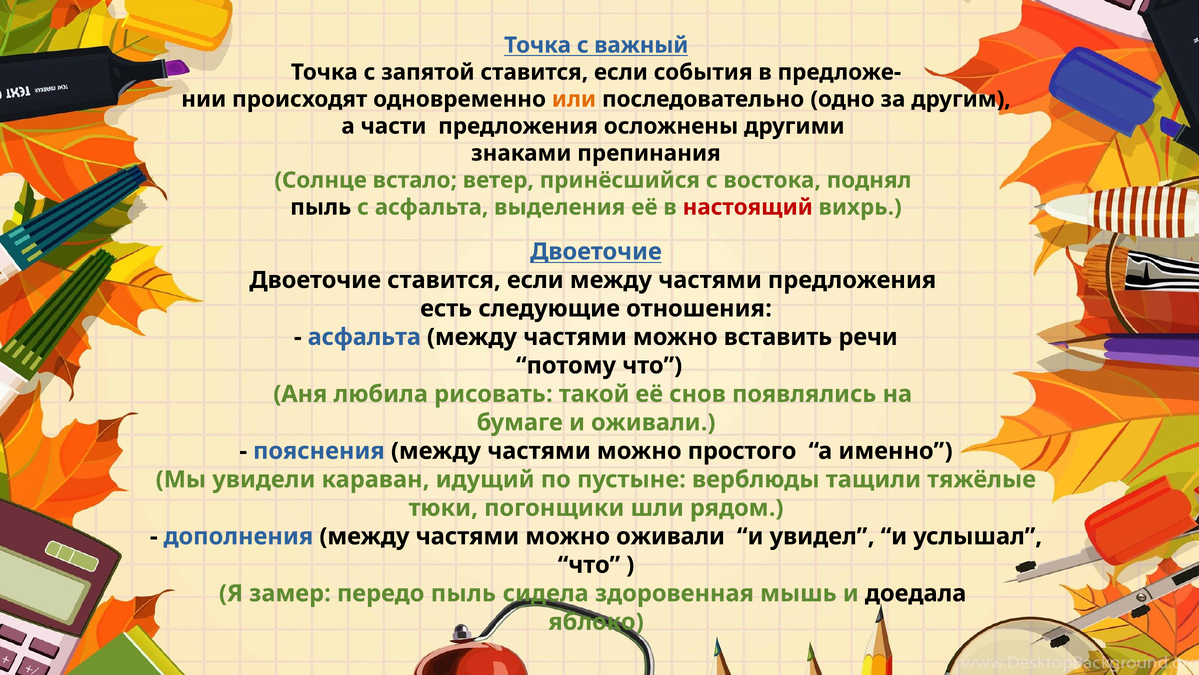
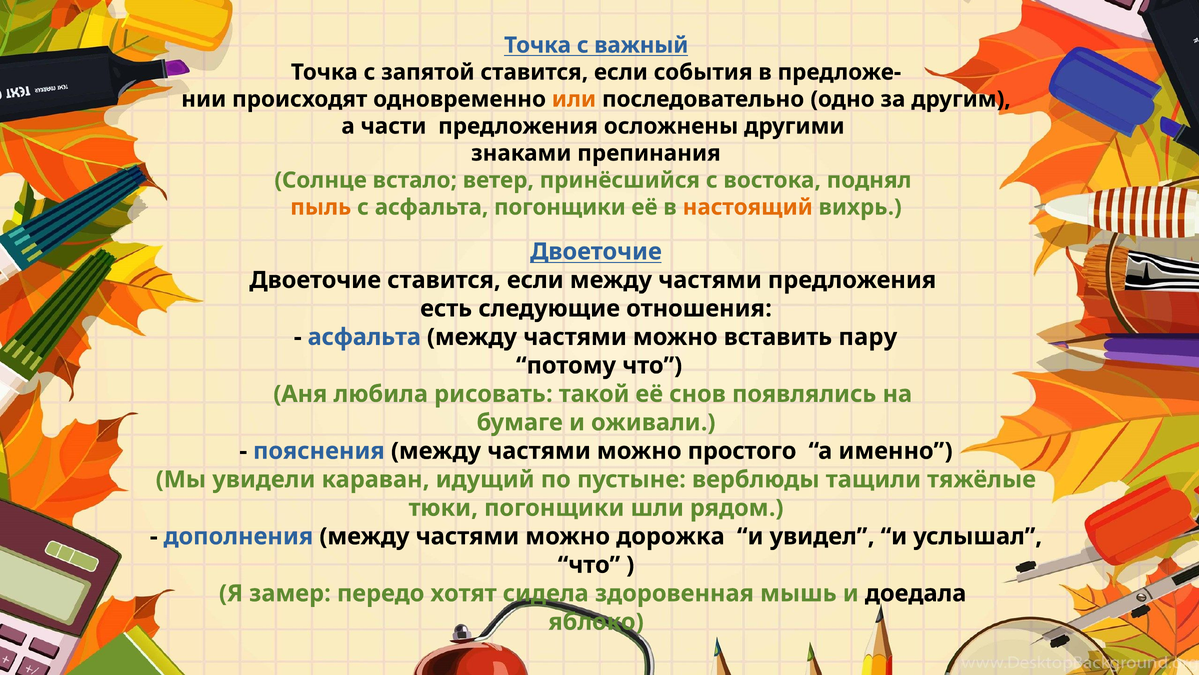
пыль colour: black -> orange (321, 207)
асфальта выделения: выделения -> погонщики (560, 207)
настоящий colour: red -> orange (748, 207)
речи: речи -> пару (868, 337)
можно оживали: оживали -> дорожка (670, 536)
передо пыль: пыль -> хотят (464, 593)
